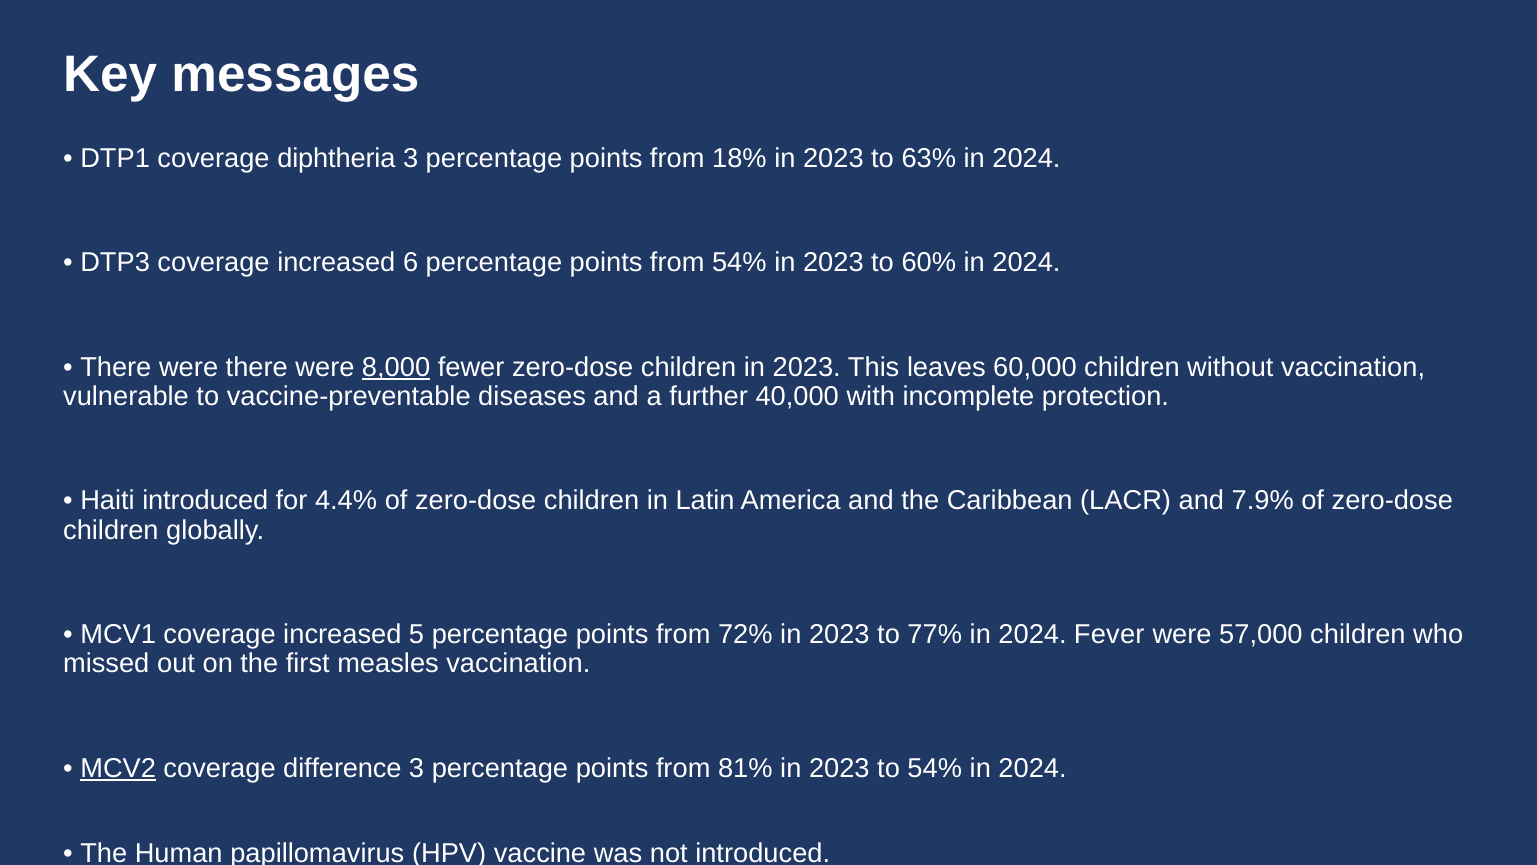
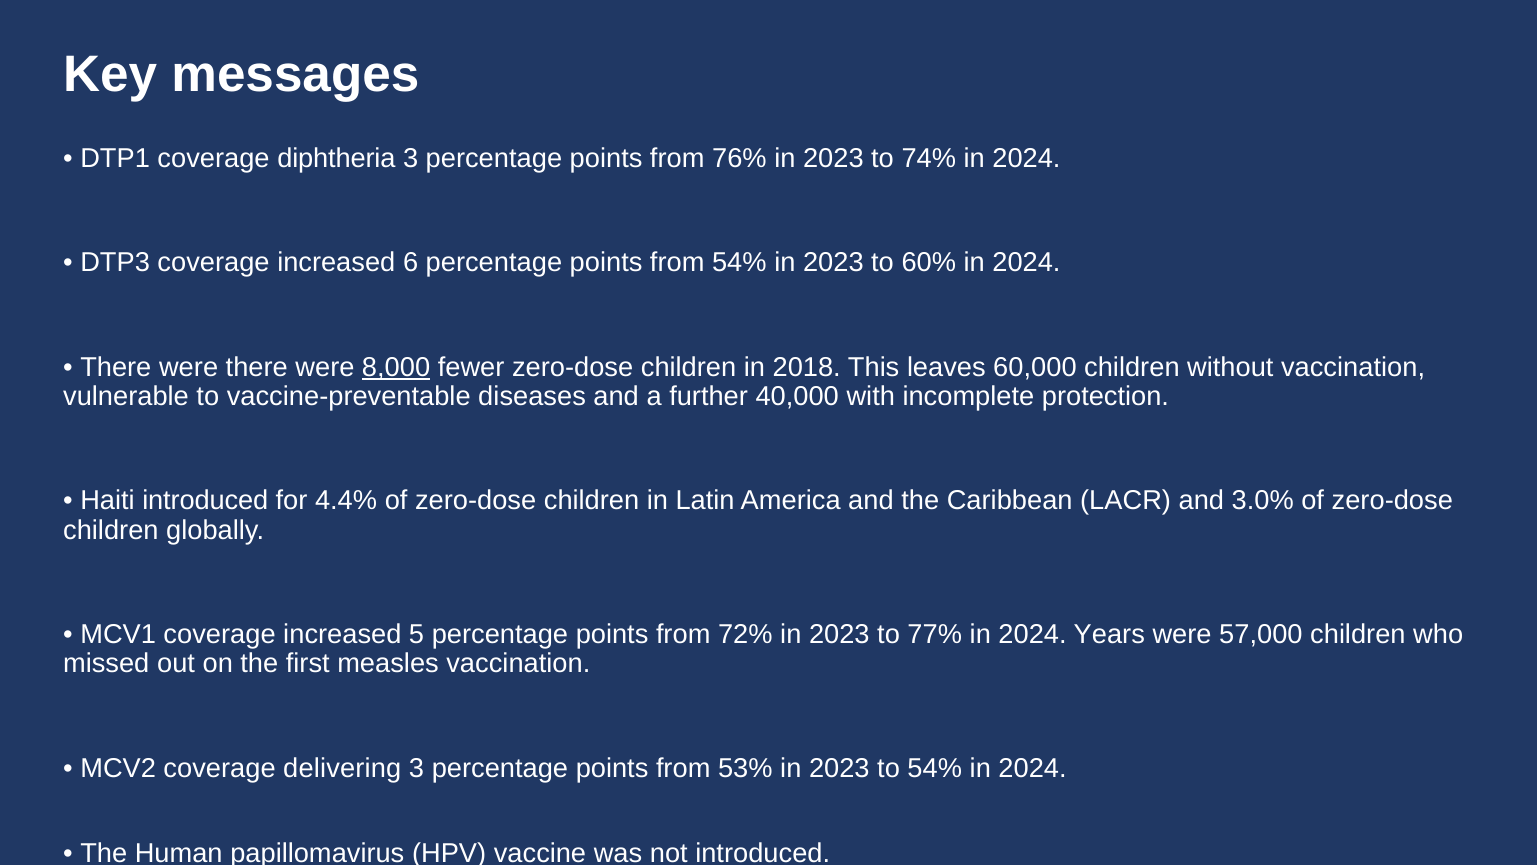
18%: 18% -> 76% (739, 159)
63%: 63% -> 74% (929, 159)
children in 2023: 2023 -> 2018 (807, 367)
7.9%: 7.9% -> 3.0% (1263, 501)
Fever: Fever -> Years (1109, 634)
MCV2 underline: present -> none (118, 768)
difference: difference -> delivering (342, 768)
81%: 81% -> 53% (745, 768)
